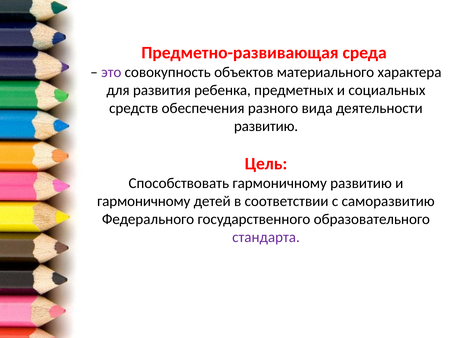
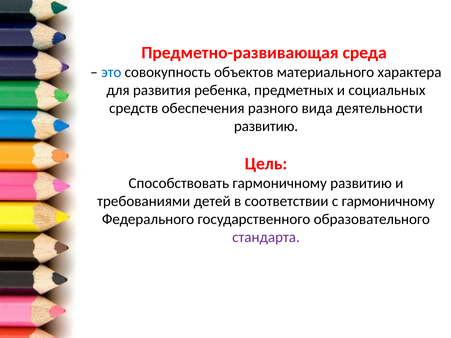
это colour: purple -> blue (111, 72)
гармоничному: гармоничному -> требованиями (144, 201)
с саморазвитию: саморазвитию -> гармоничному (388, 201)
